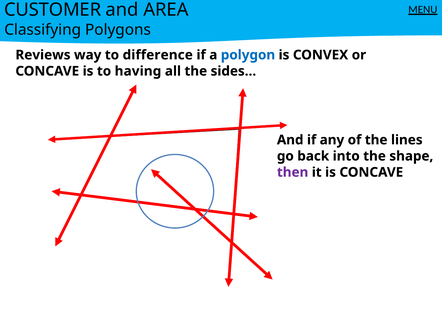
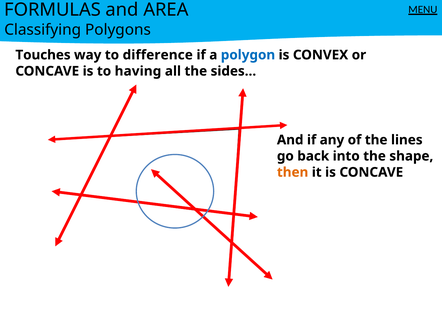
CUSTOMER: CUSTOMER -> FORMULAS (53, 10)
Reviews: Reviews -> Touches (43, 55)
then colour: purple -> orange (293, 173)
